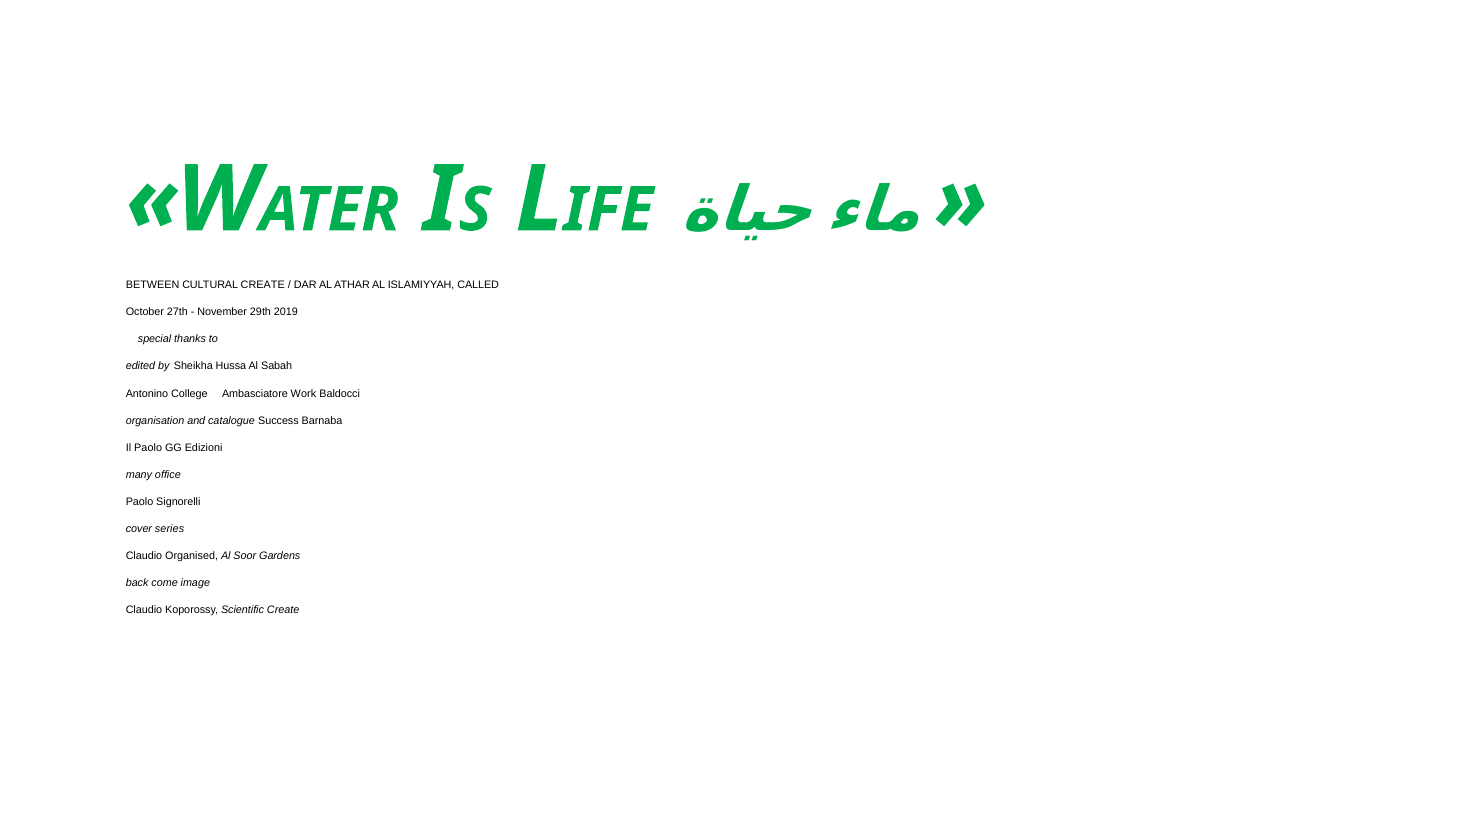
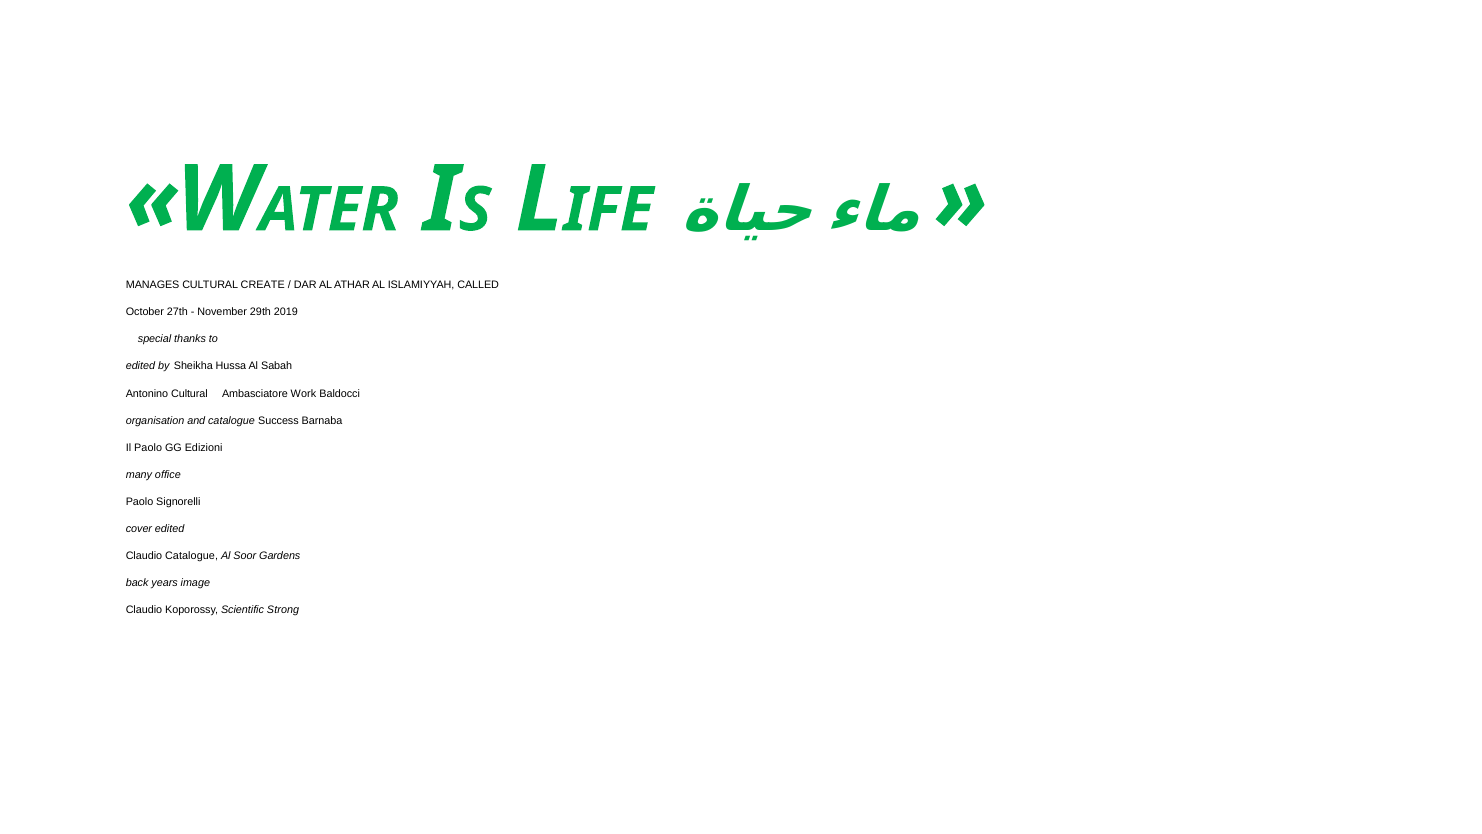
BETWEEN: BETWEEN -> MANAGES (153, 285)
Antonino College: College -> Cultural (189, 393)
cover series: series -> edited (170, 529)
Claudio Organised: Organised -> Catalogue (192, 556)
come: come -> years (165, 583)
Scientific Create: Create -> Strong (283, 610)
